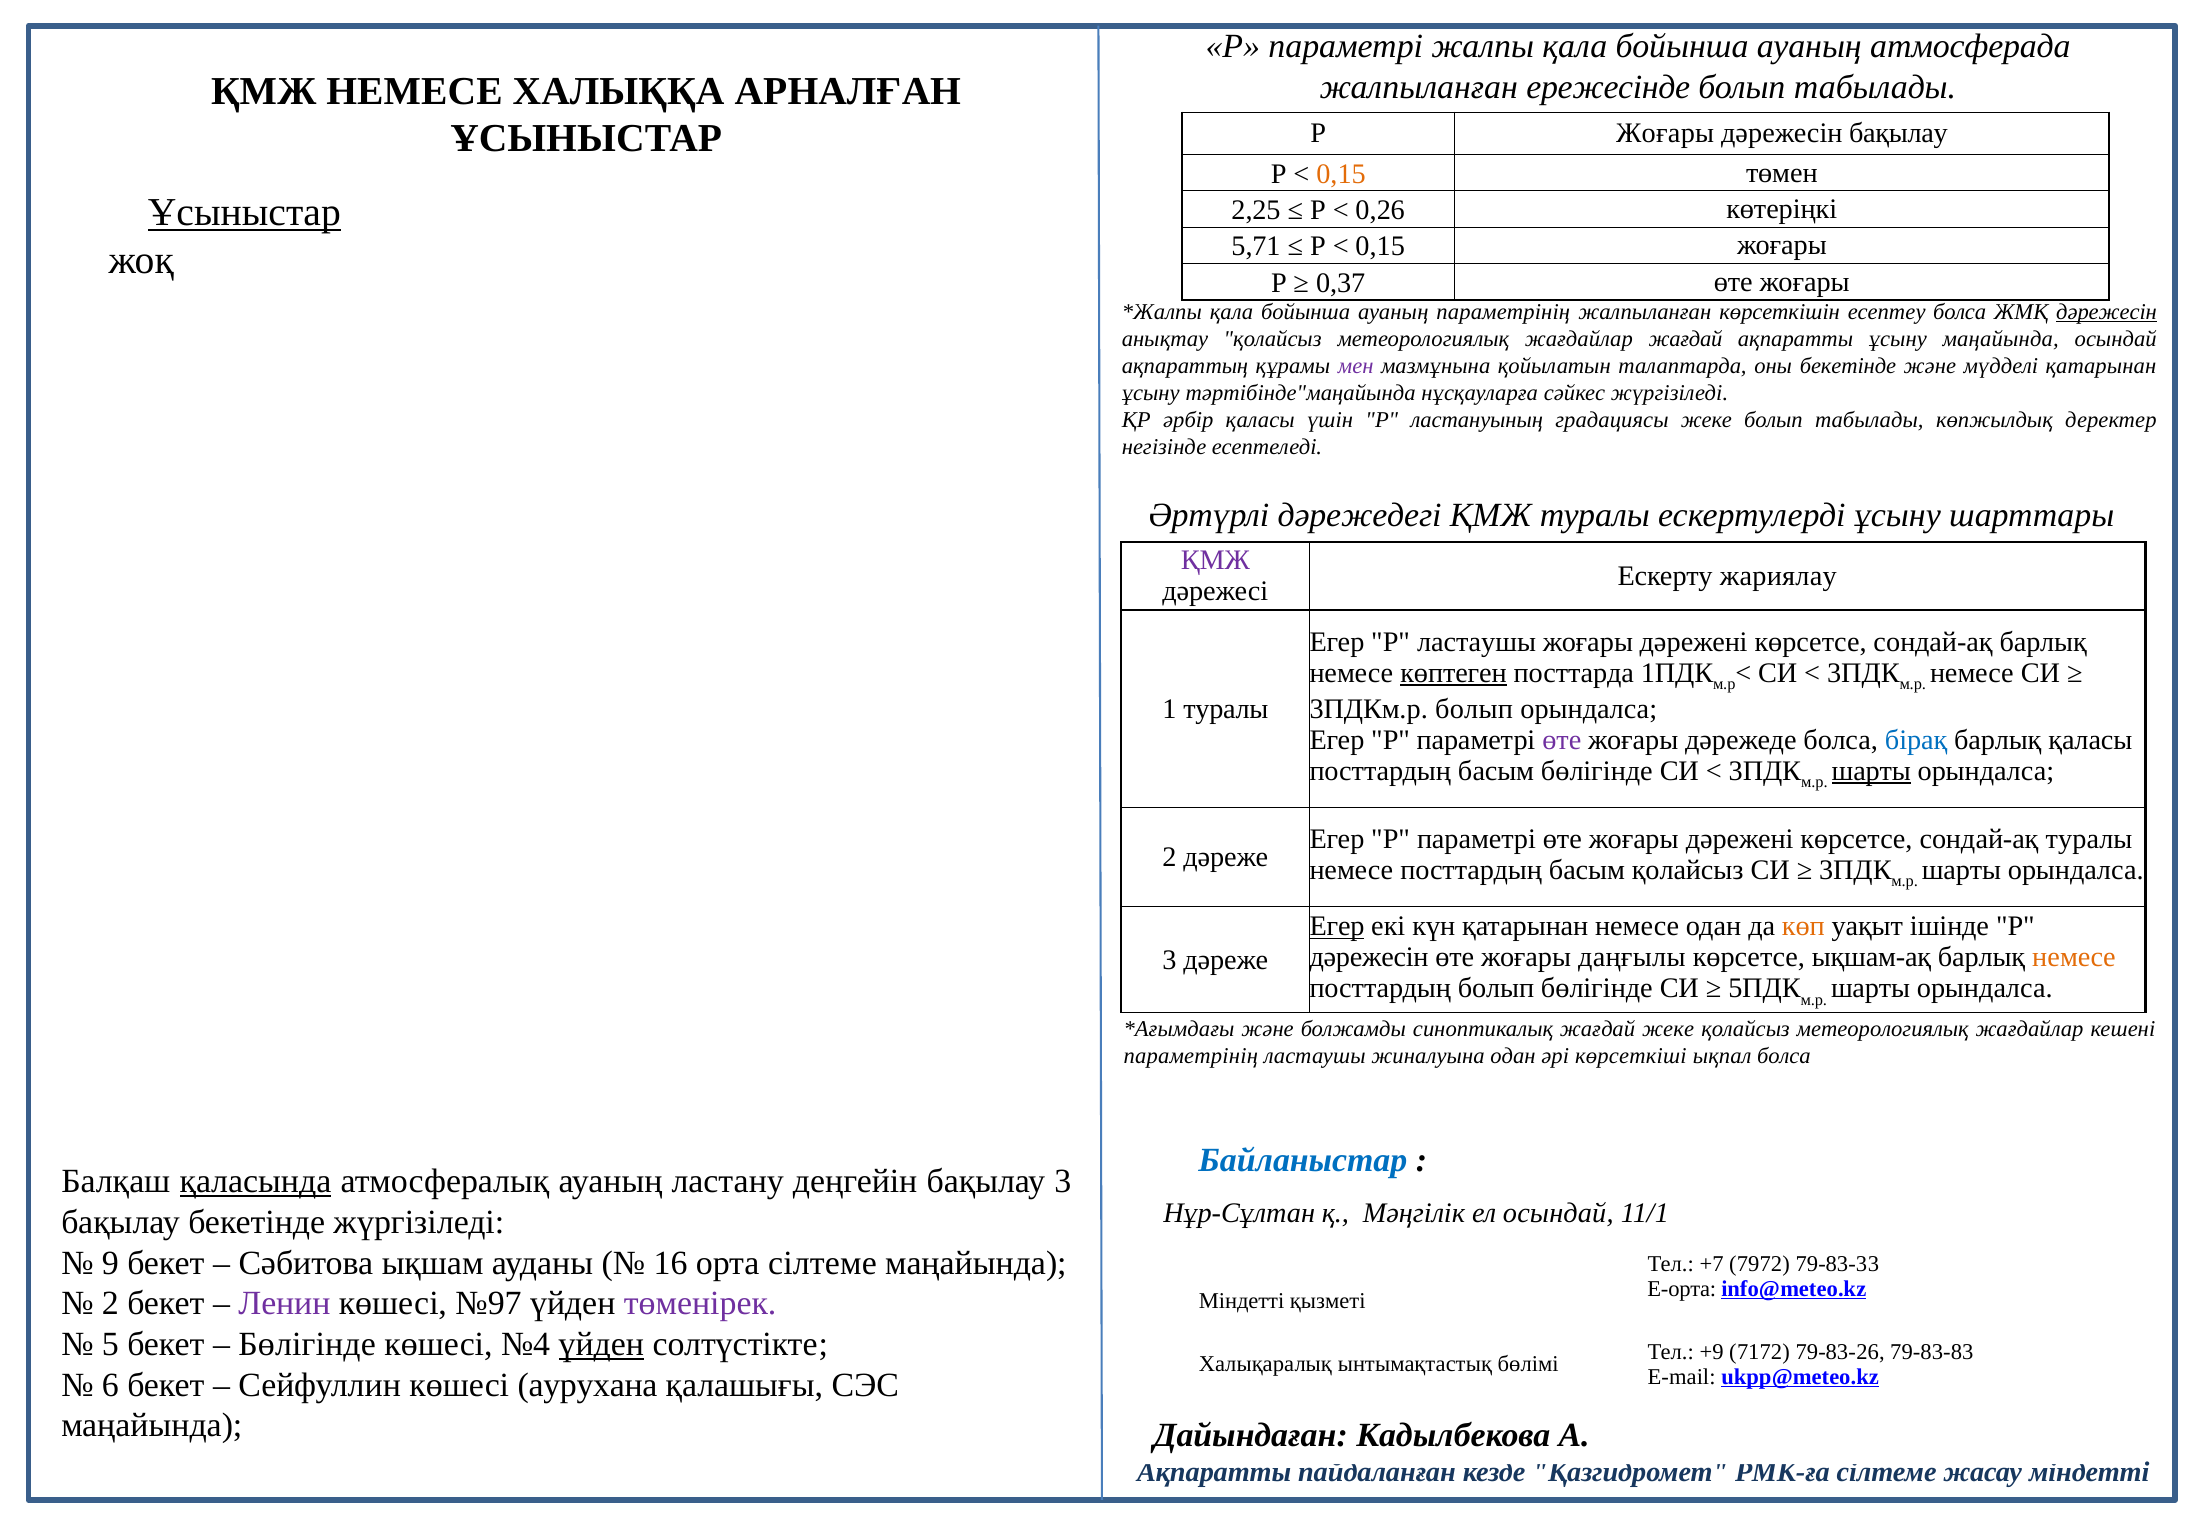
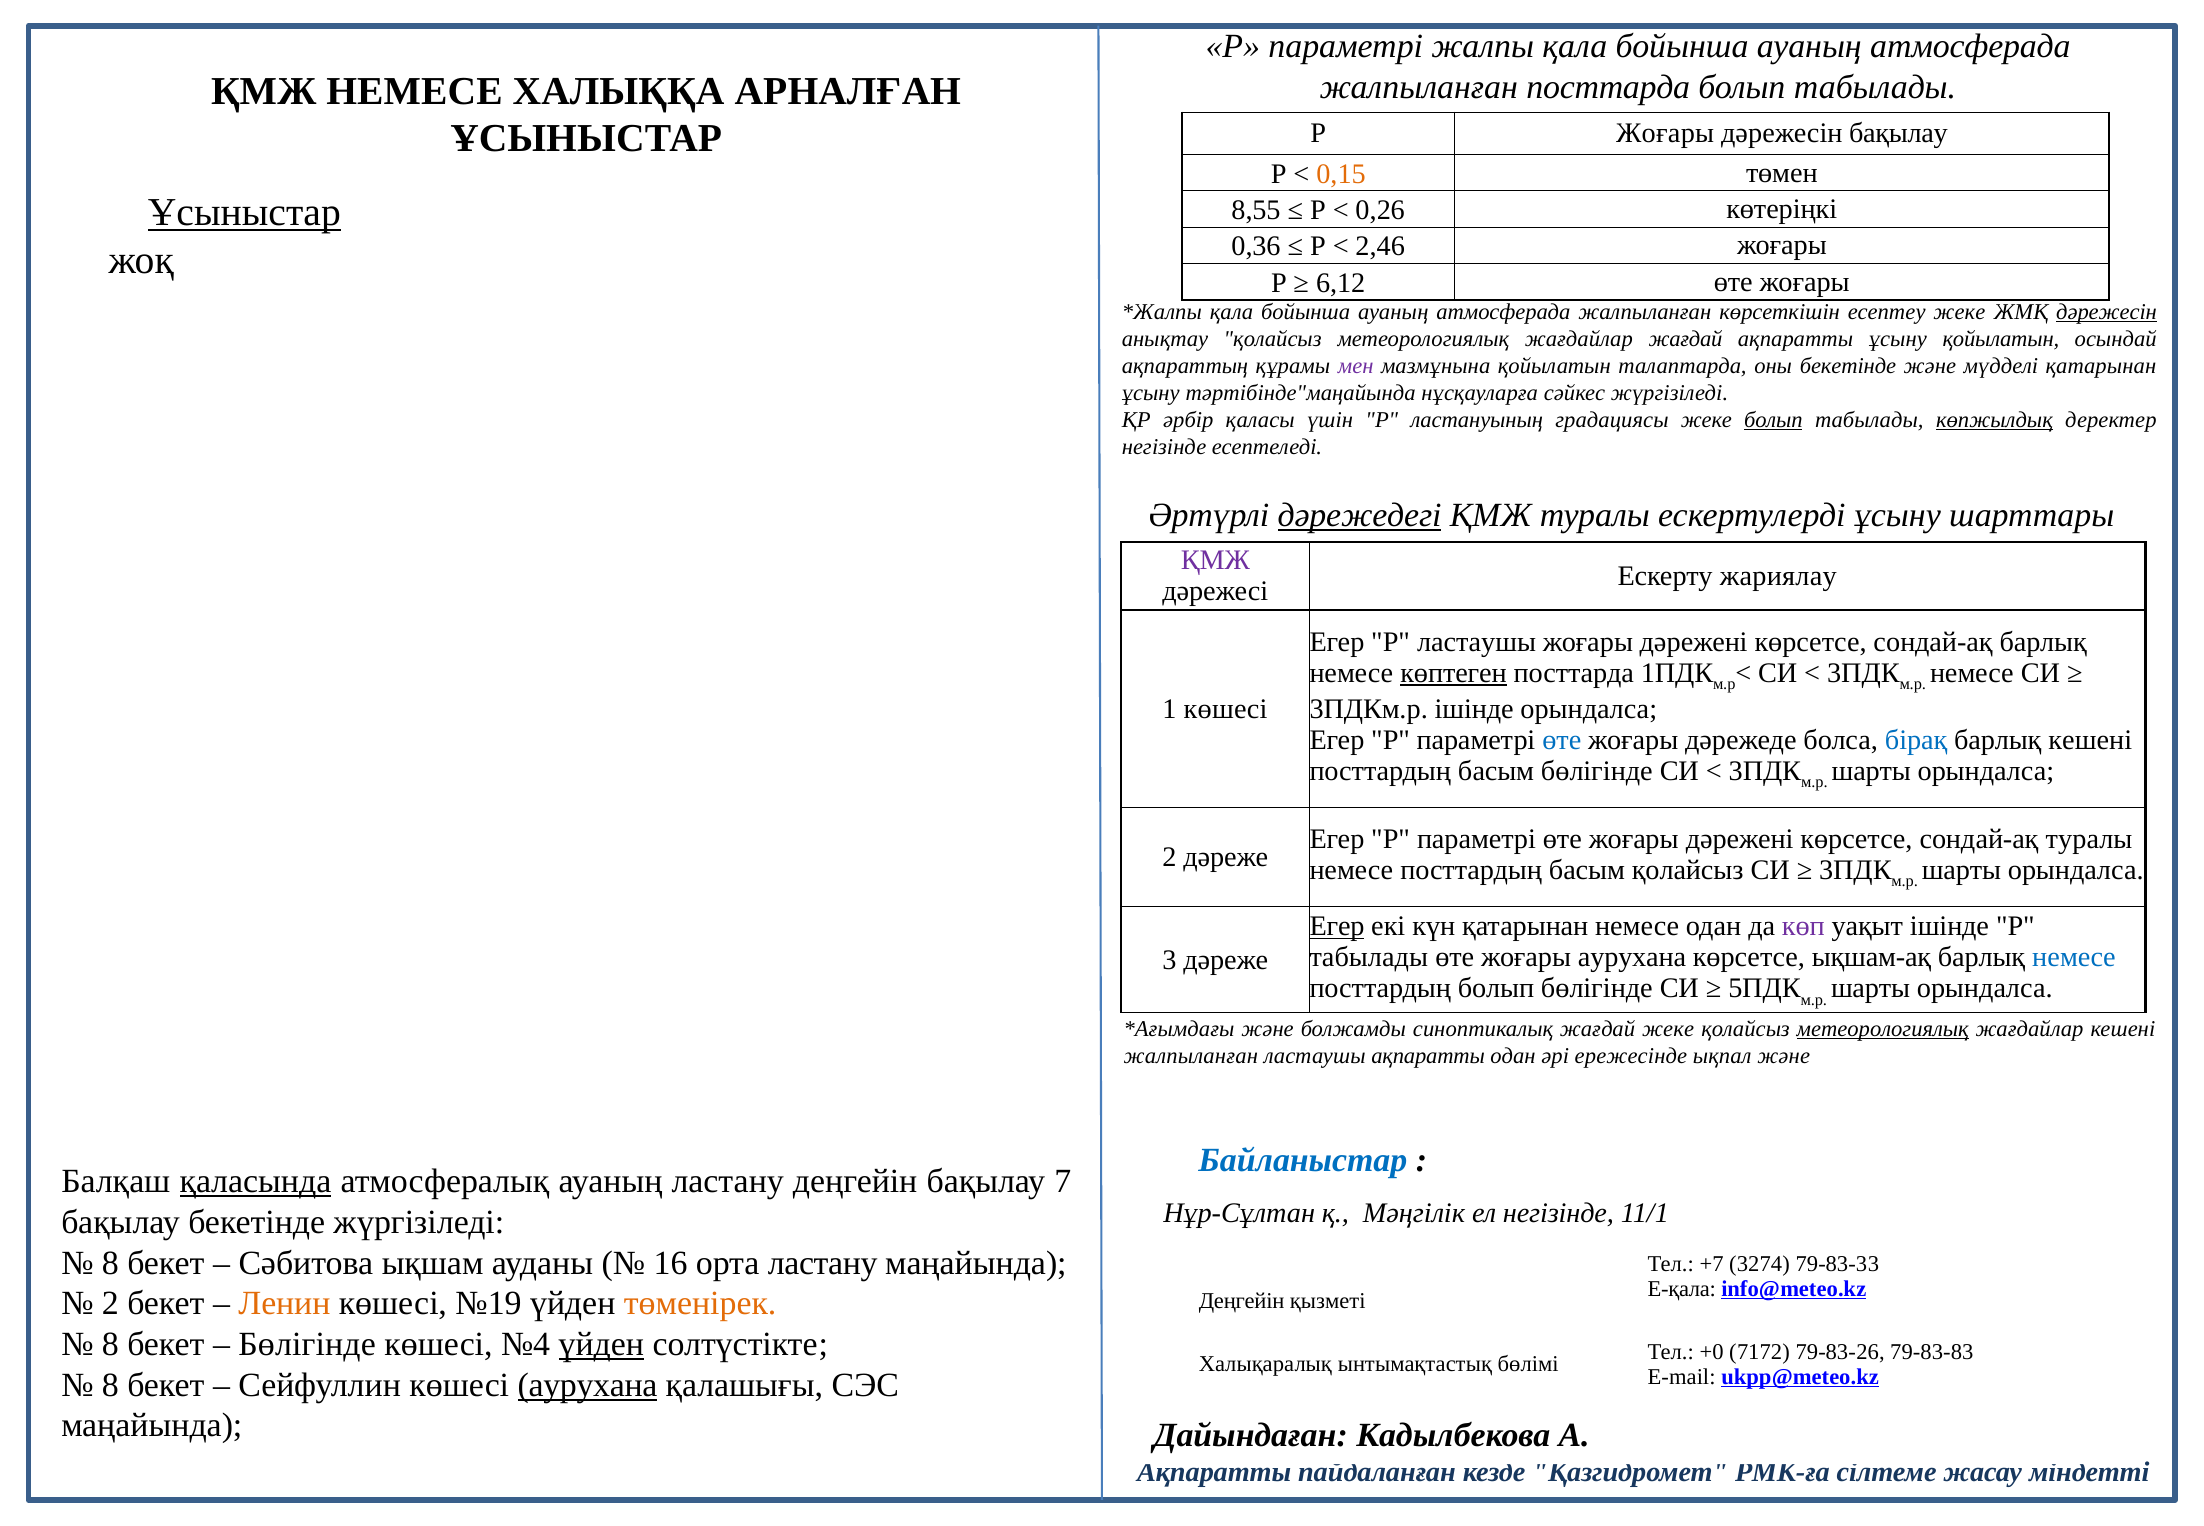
жалпыланған ережесінде: ережесінде -> посттарда (1608, 87)
2,25: 2,25 -> 8,55 (1256, 210)
5,71: 5,71 -> 0,36 (1256, 247)
0,15: 0,15 -> 2,46 (1380, 247)
0,37: 0,37 -> 6,12 (1341, 283)
параметрінің: параметрінің -> атмосферада (1503, 312)
есептеу болса: болса -> жеке (1959, 312)
ұсыну маңайында: маңайында -> қойылатын (2001, 339)
болып underline: none -> present (1773, 420)
көпжылдық underline: none -> present (1994, 420)
дәрежедегі underline: none -> present (1360, 515)
1 туралы: туралы -> көшесі (1226, 709)
3ПДКм.р болып: болып -> ішінде (1474, 709)
өте colour: purple -> blue (1562, 740)
барлық қаласы: қаласы -> кешені (2090, 740)
шарты underline: present -> none (1871, 771)
көп colour: orange -> purple (1803, 926)
дәрежесін: дәрежесін -> табылады (1369, 957)
жоғары даңғылы: даңғылы -> аурухана (1632, 957)
немесе colour: orange -> blue (2074, 957)
метеорологиялық underline: none -> present (1883, 1029)
параметрінің: параметрінің -> жалпыланған (1191, 1056)
ластаушы жиналуына: жиналуына -> ақпаратты (1428, 1056)
көрсеткіші: көрсеткіші -> ережесінде (1631, 1056)
ықпал болса: болса -> және (1784, 1056)
бақылау 3: 3 -> 7 (1063, 1181)
ел осындай: осындай -> негізінде (1558, 1213)
9: 9 -> 8 (110, 1263)
орта сілтеме: сілтеме -> ластану (823, 1263)
7972: 7972 -> 3274 (1760, 1264)
E-орта: E-орта -> E-қала (1682, 1289)
Ленин colour: purple -> orange (284, 1303)
№97: №97 -> №19 (489, 1303)
төменірек colour: purple -> orange (700, 1303)
Міндетті: Міндетті -> Деңгейін (1242, 1301)
5: 5 -> 8 (110, 1344)
+9: +9 -> +0 (1712, 1352)
6: 6 -> 8 (110, 1385)
аурухана underline: none -> present (588, 1385)
